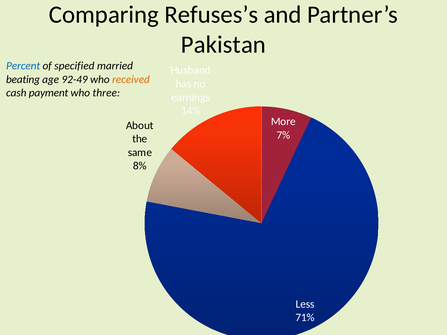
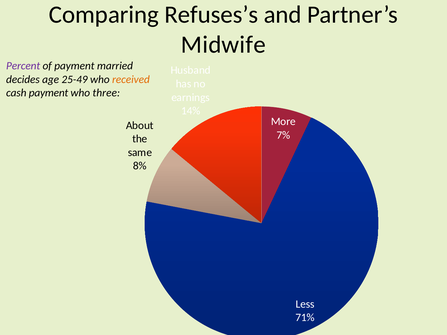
Pakistan: Pakistan -> Midwife (223, 45)
Percent colour: blue -> purple (23, 66)
of specified: specified -> payment (74, 66)
beating: beating -> decides (23, 79)
92-49: 92-49 -> 25-49 (75, 79)
